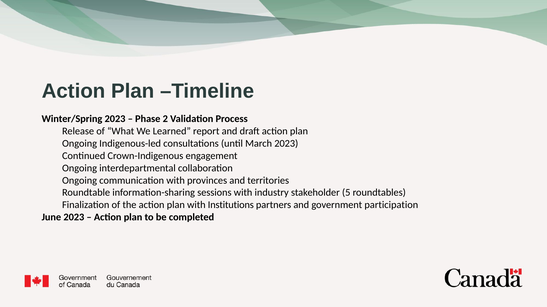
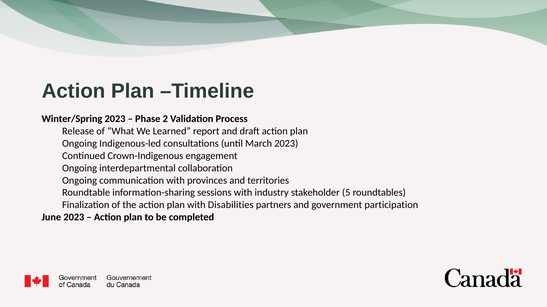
Institutions: Institutions -> Disabilities (231, 205)
